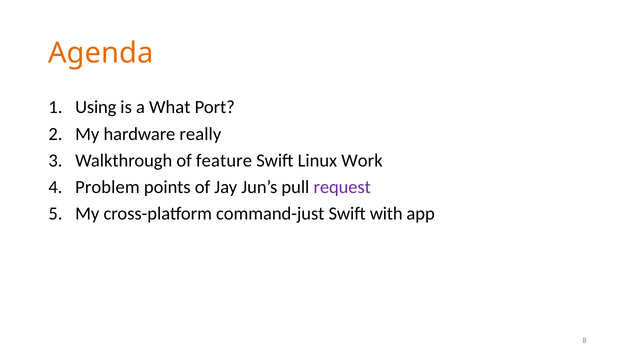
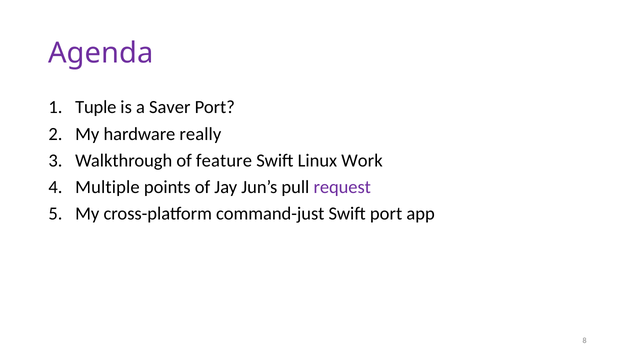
Agenda colour: orange -> purple (101, 53)
Using: Using -> Tuple (96, 107)
What: What -> Saver (170, 107)
Problem: Problem -> Multiple (107, 187)
Swift with: with -> port (386, 214)
